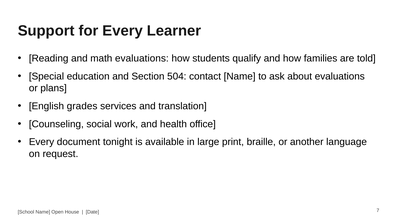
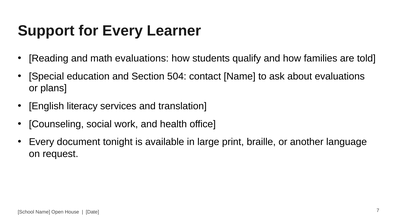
grades: grades -> literacy (82, 106)
